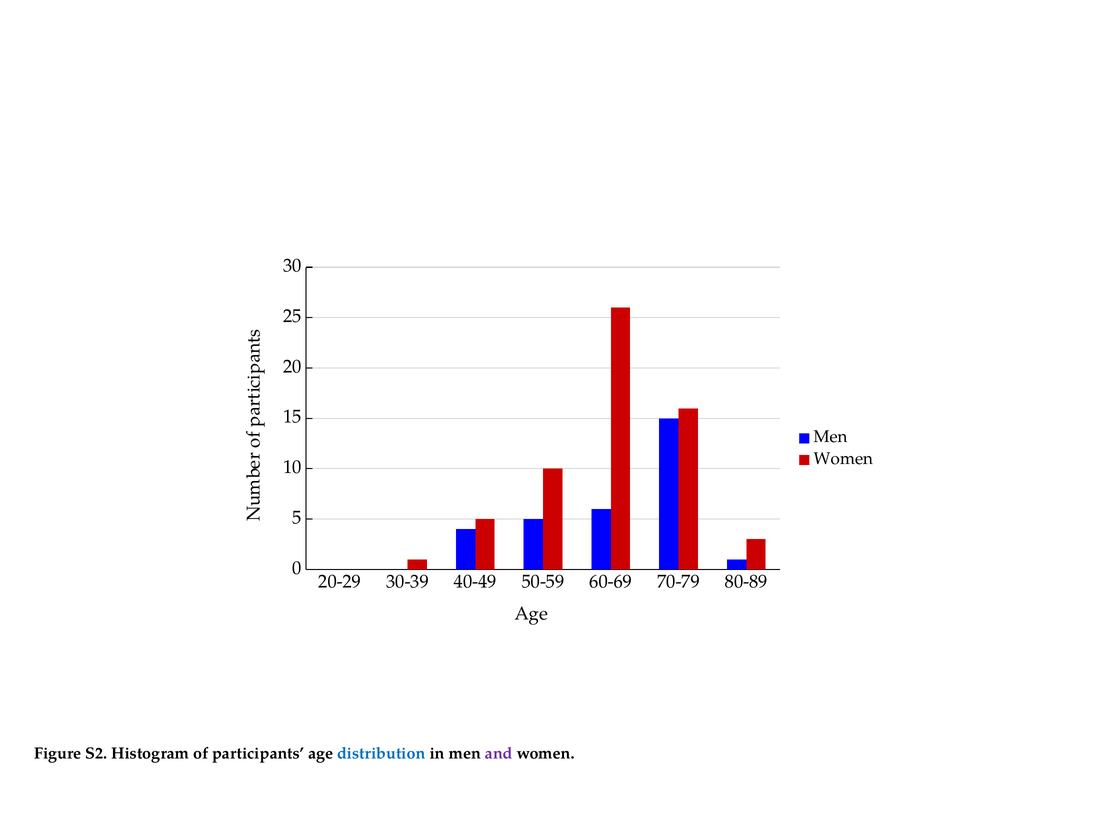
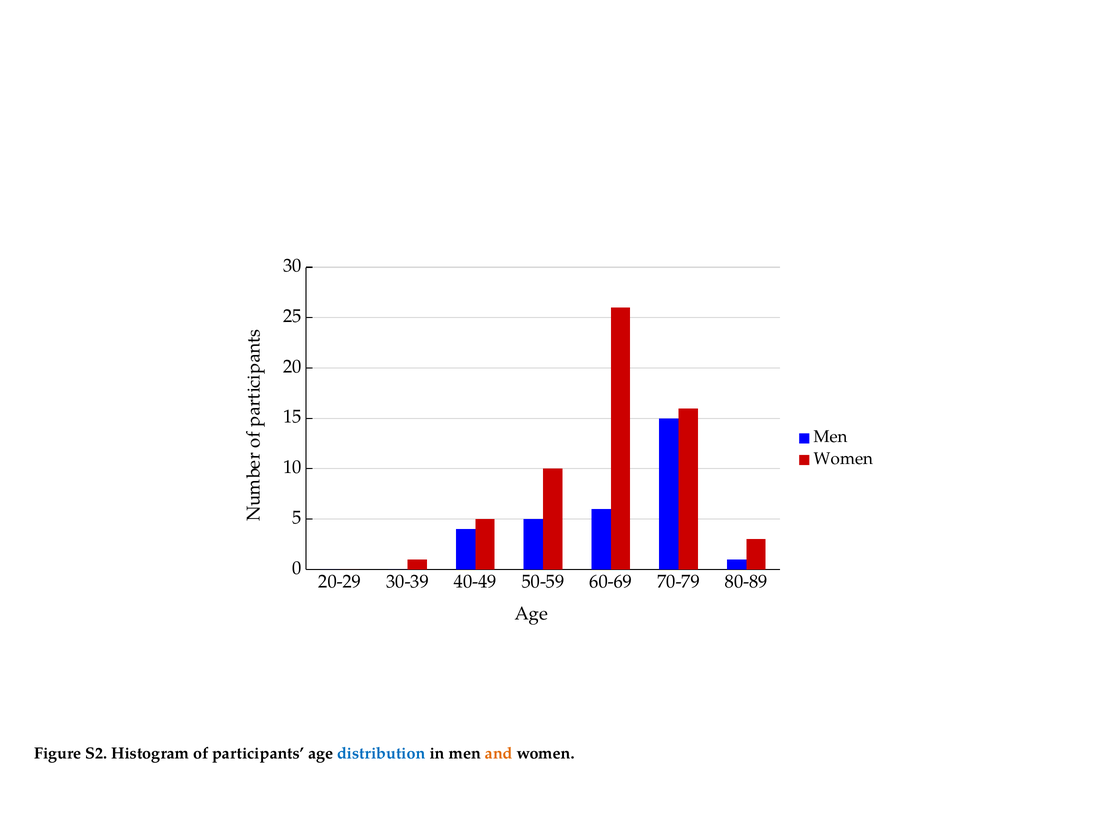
and colour: purple -> orange (499, 753)
